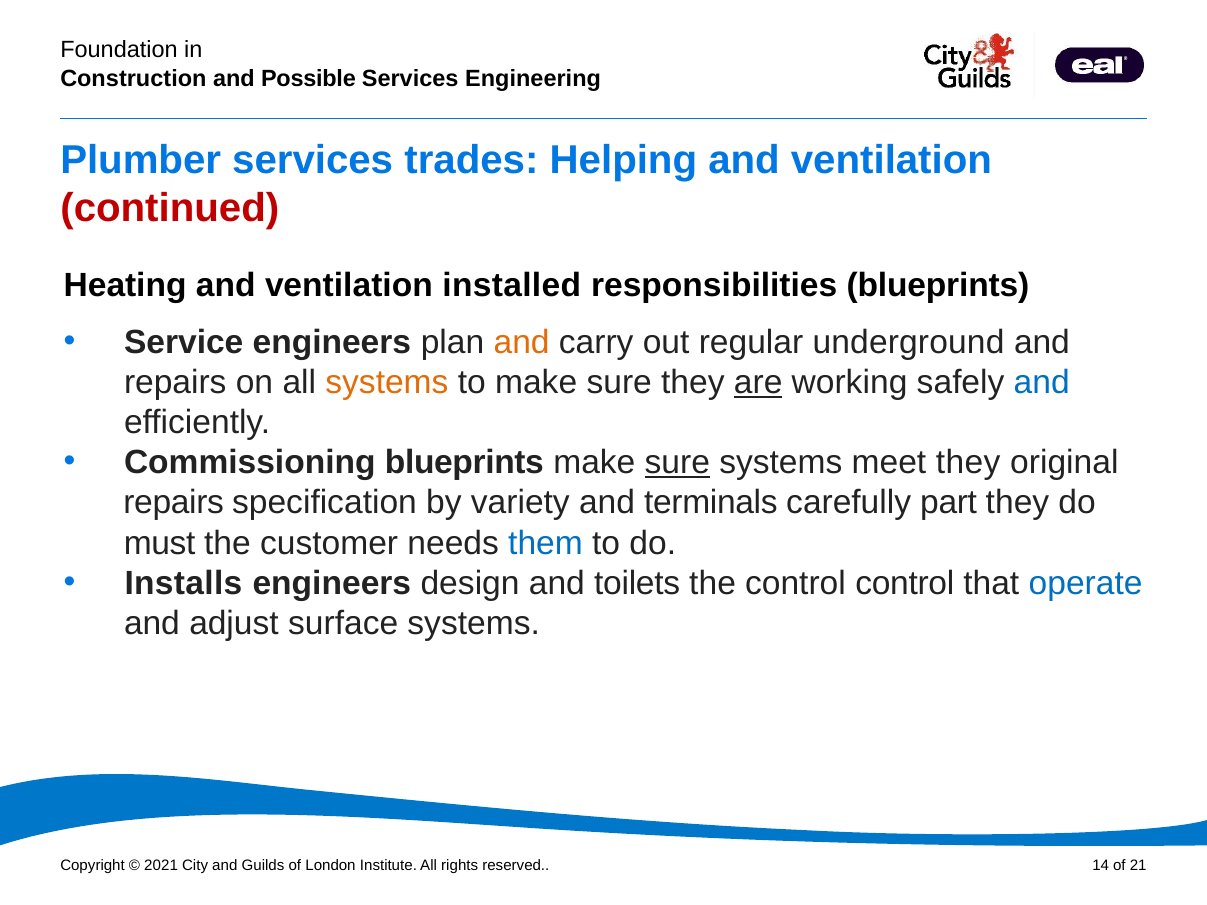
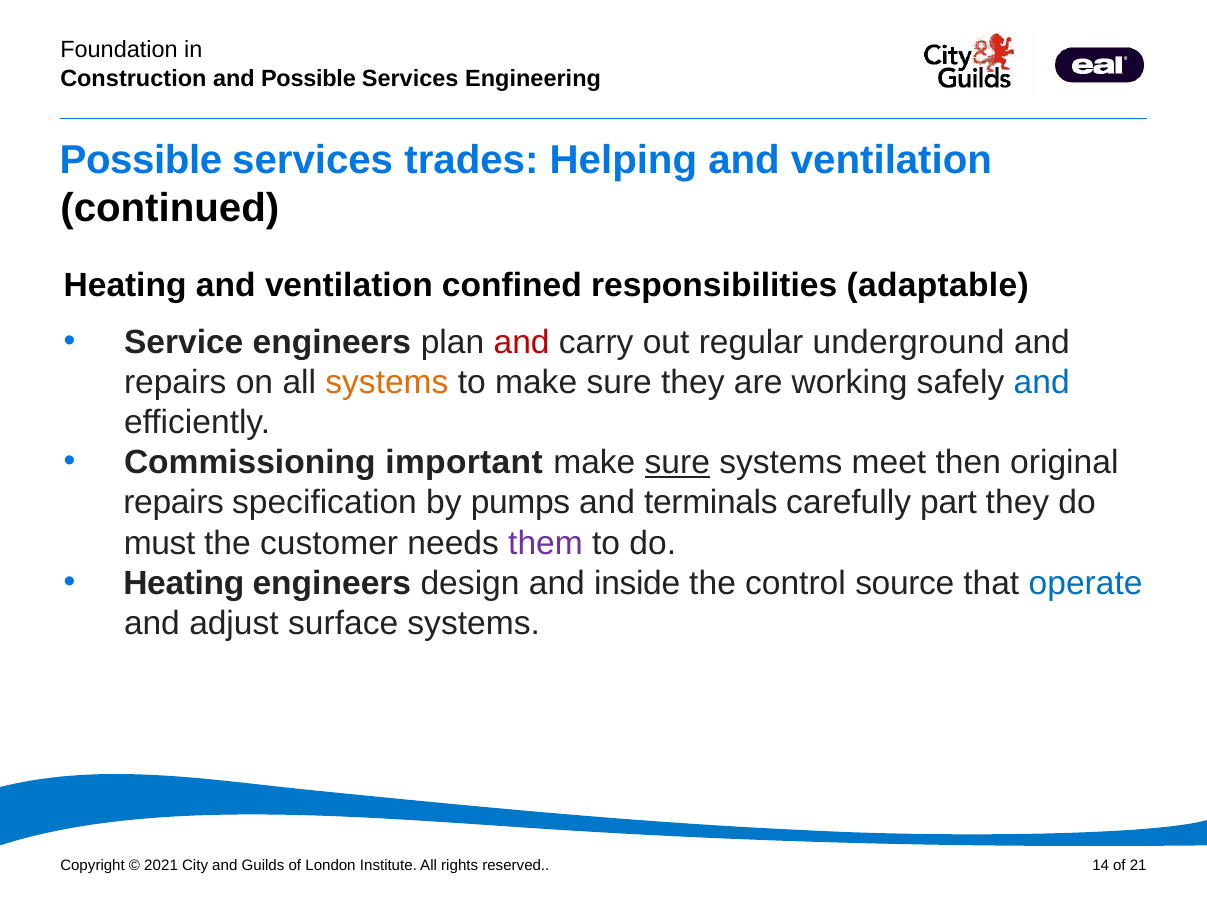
Plumber: Plumber -> Possible (141, 160)
continued colour: red -> black (170, 208)
installed: installed -> confined (512, 285)
responsibilities blueprints: blueprints -> adaptable (938, 285)
and colour: orange -> red (522, 342)
are underline: present -> none (758, 382)
Commissioning blueprints: blueprints -> important (464, 463)
meet they: they -> then (968, 463)
variety: variety -> pumps (521, 503)
them colour: blue -> purple (546, 543)
Installs: Installs -> Heating (184, 584)
toilets: toilets -> inside (637, 584)
control control: control -> source (905, 584)
